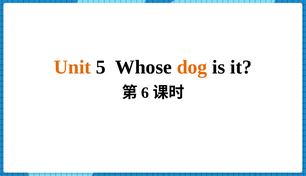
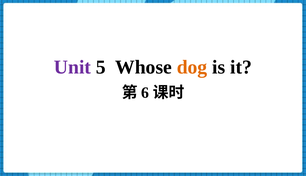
Unit colour: orange -> purple (72, 67)
